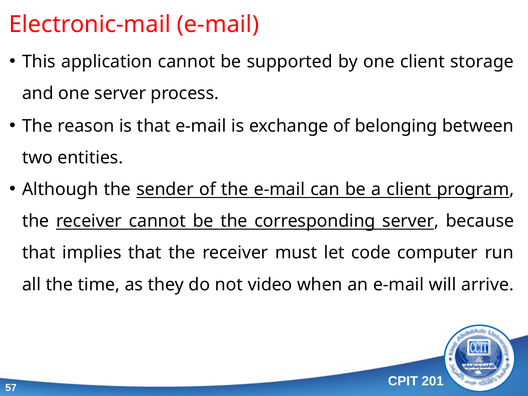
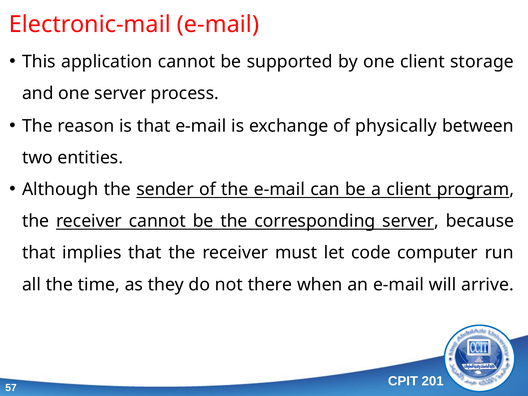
belonging: belonging -> physically (396, 126)
video: video -> there (270, 285)
